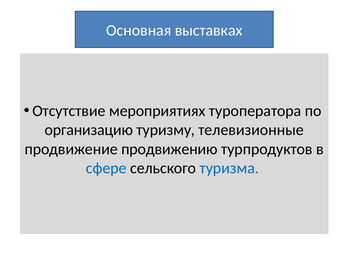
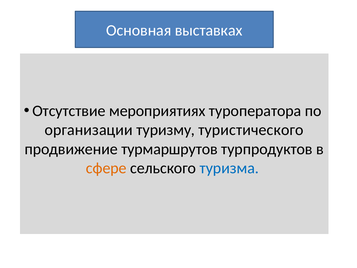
организацию: организацию -> организации (89, 130)
телевизионные: телевизионные -> туристического (251, 130)
продвижению: продвижению -> турмаршрутов (169, 149)
сфере colour: blue -> orange (106, 168)
